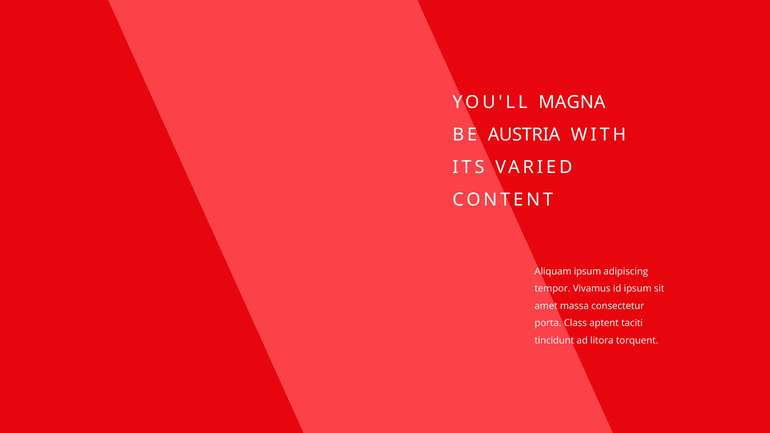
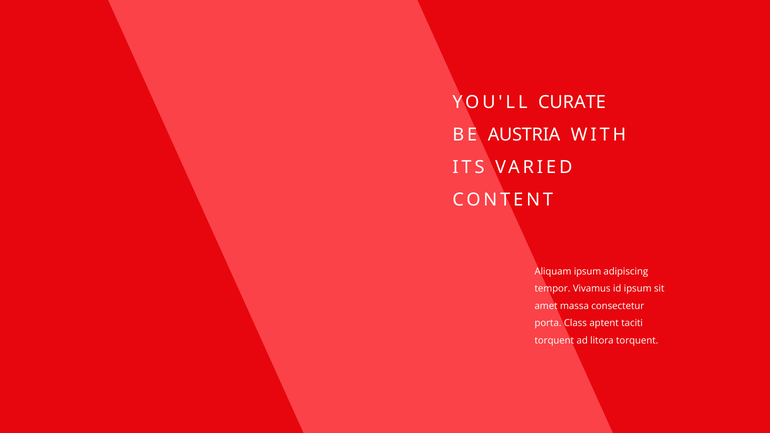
MAGNA: MAGNA -> CURATE (572, 102)
tincidunt: tincidunt -> torquent (554, 341)
